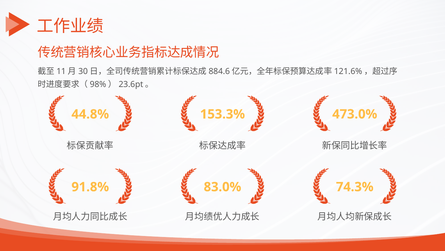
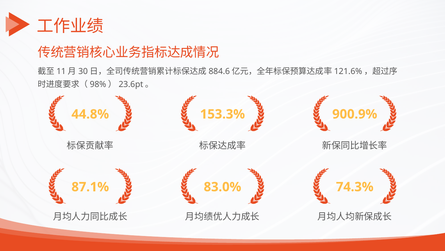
473.0%: 473.0% -> 900.9% (355, 114)
91.8%: 91.8% -> 87.1% (90, 186)
